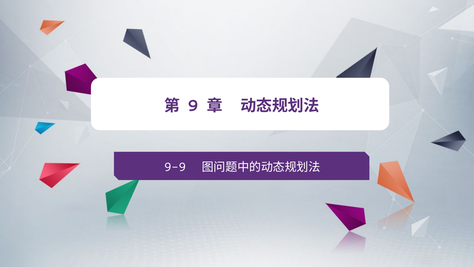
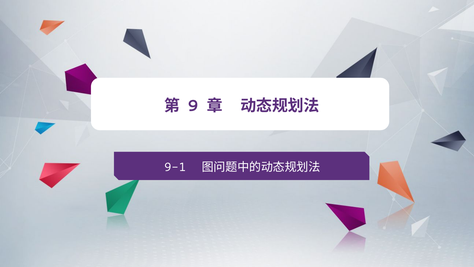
9-9: 9-9 -> 9-1 (175, 167)
